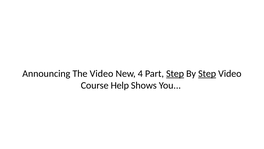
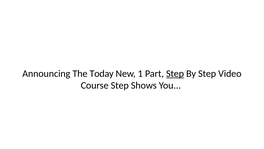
The Video: Video -> Today (102, 73)
4: 4 -> 1 (140, 73)
Step underline: present -> none (207, 73)
Course Help: Help -> Step (120, 85)
